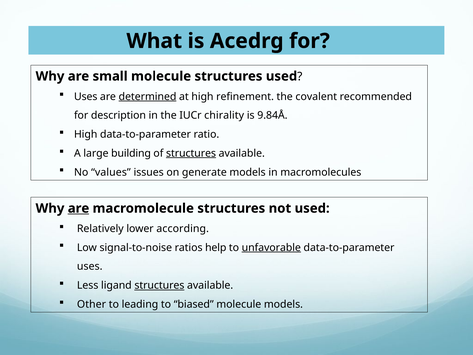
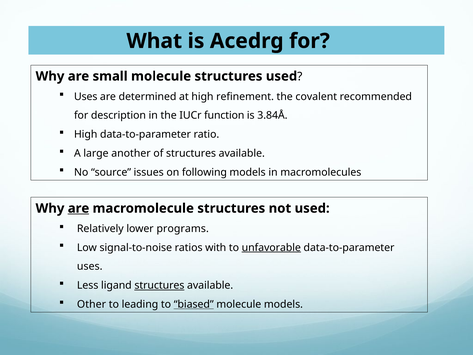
determined underline: present -> none (148, 96)
chirality: chirality -> function (224, 115)
9.84Å: 9.84Å -> 3.84Å (272, 115)
building: building -> another (131, 153)
structures underline: present -> none (191, 153)
values: values -> source (111, 172)
generate: generate -> following (204, 172)
according: according -> programs (183, 228)
help: help -> with (216, 247)
biased underline: none -> present (194, 304)
